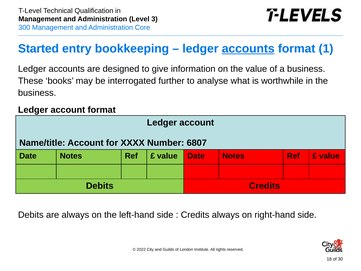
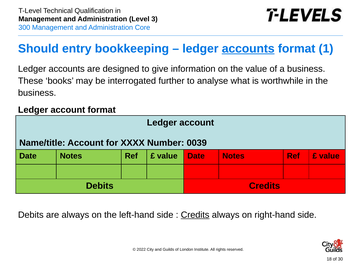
Started: Started -> Should (38, 49)
6807: 6807 -> 0039 (197, 143)
Credits underline: none -> present (195, 215)
